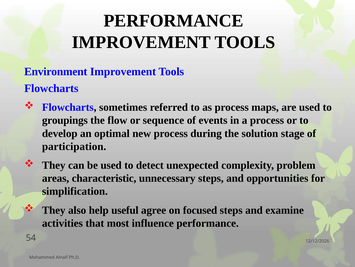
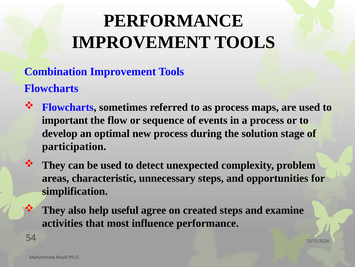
Environment: Environment -> Combination (56, 71)
groupings: groupings -> important (65, 120)
focused: focused -> created (200, 210)
